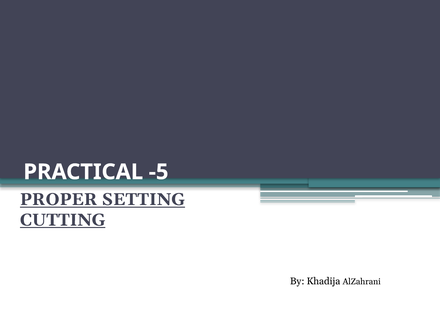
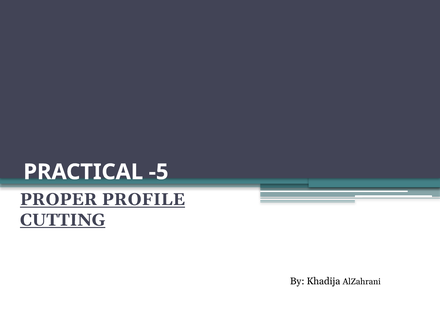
SETTING: SETTING -> PROFILE (143, 199)
